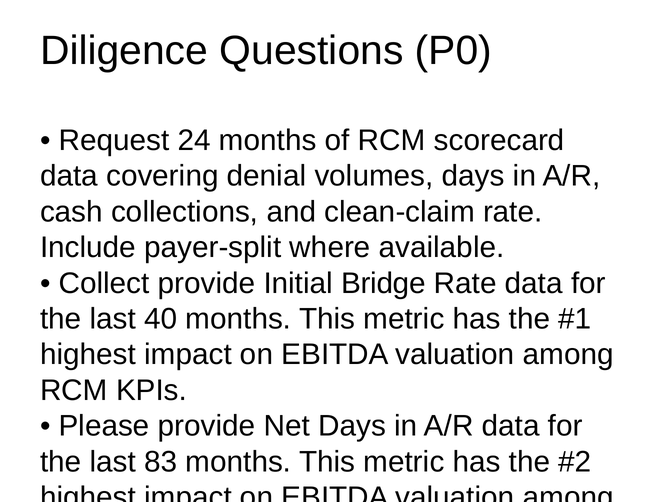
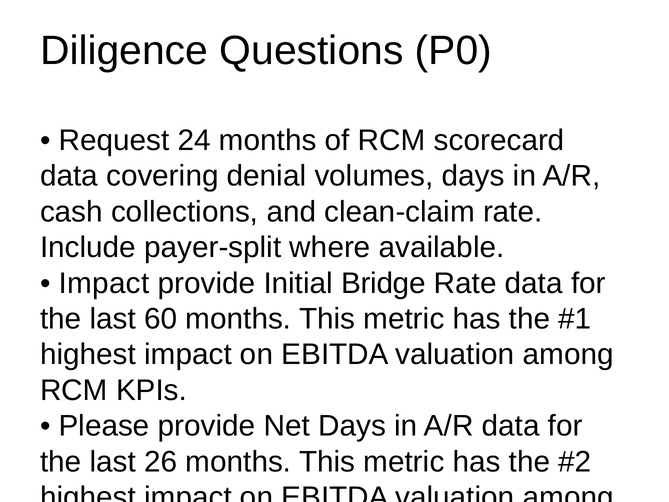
Collect: Collect -> Impact (104, 283)
40: 40 -> 60 (161, 319)
83: 83 -> 26 (161, 461)
